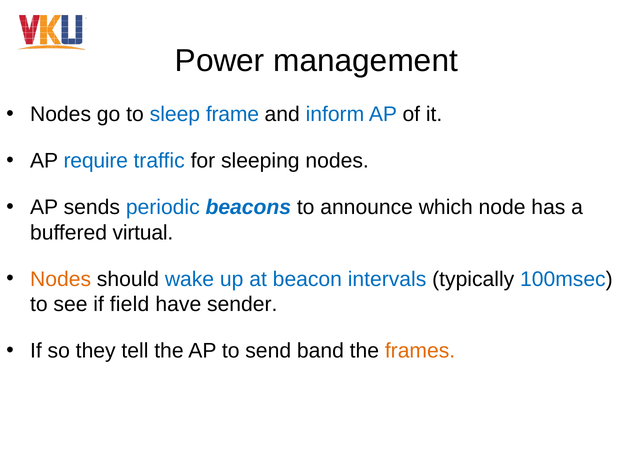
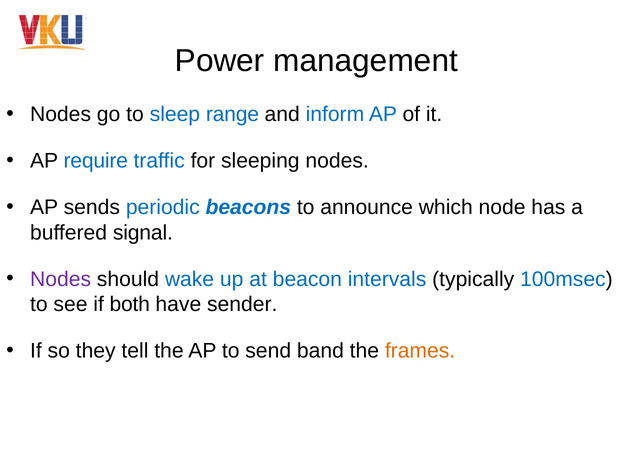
frame: frame -> range (232, 114)
virtual: virtual -> signal (143, 233)
Nodes colour: orange -> purple (61, 279)
field: field -> both (130, 304)
